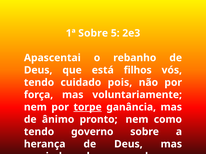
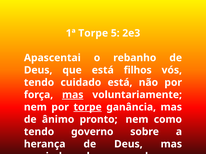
1ª Sobre: Sobre -> Torpe (93, 33)
cuidado pois: pois -> está (120, 83)
mas underline: none -> present (73, 95)
